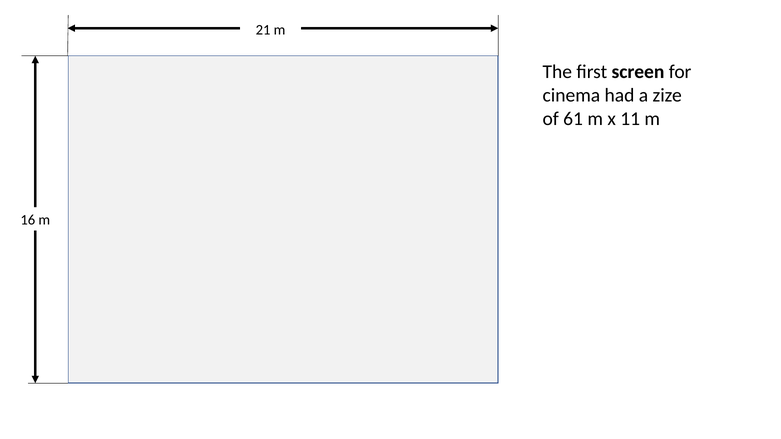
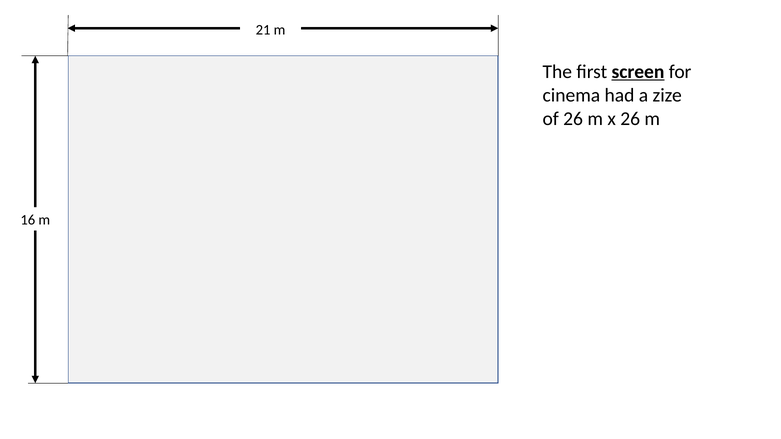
screen underline: none -> present (638, 72)
of 61: 61 -> 26 (573, 119)
x 11: 11 -> 26 (630, 119)
